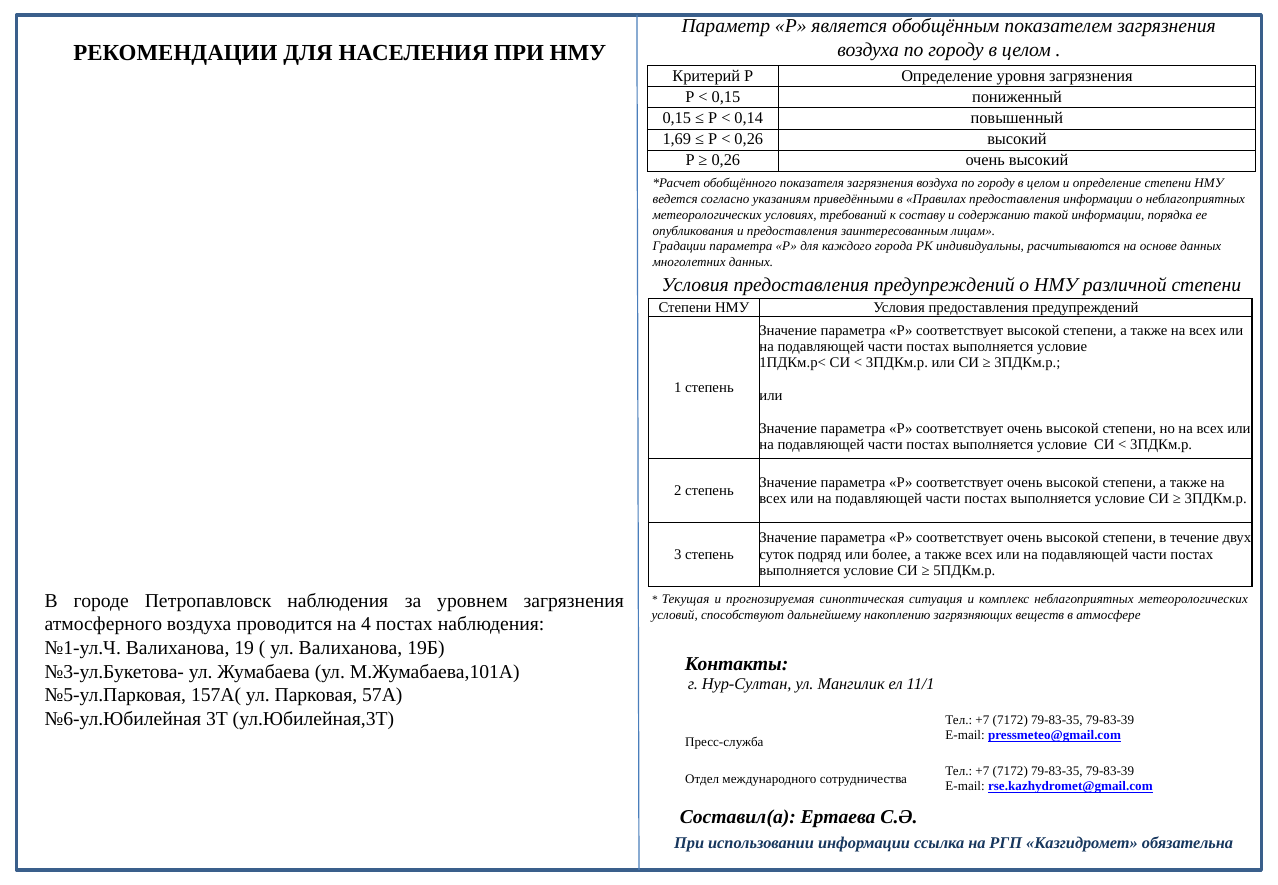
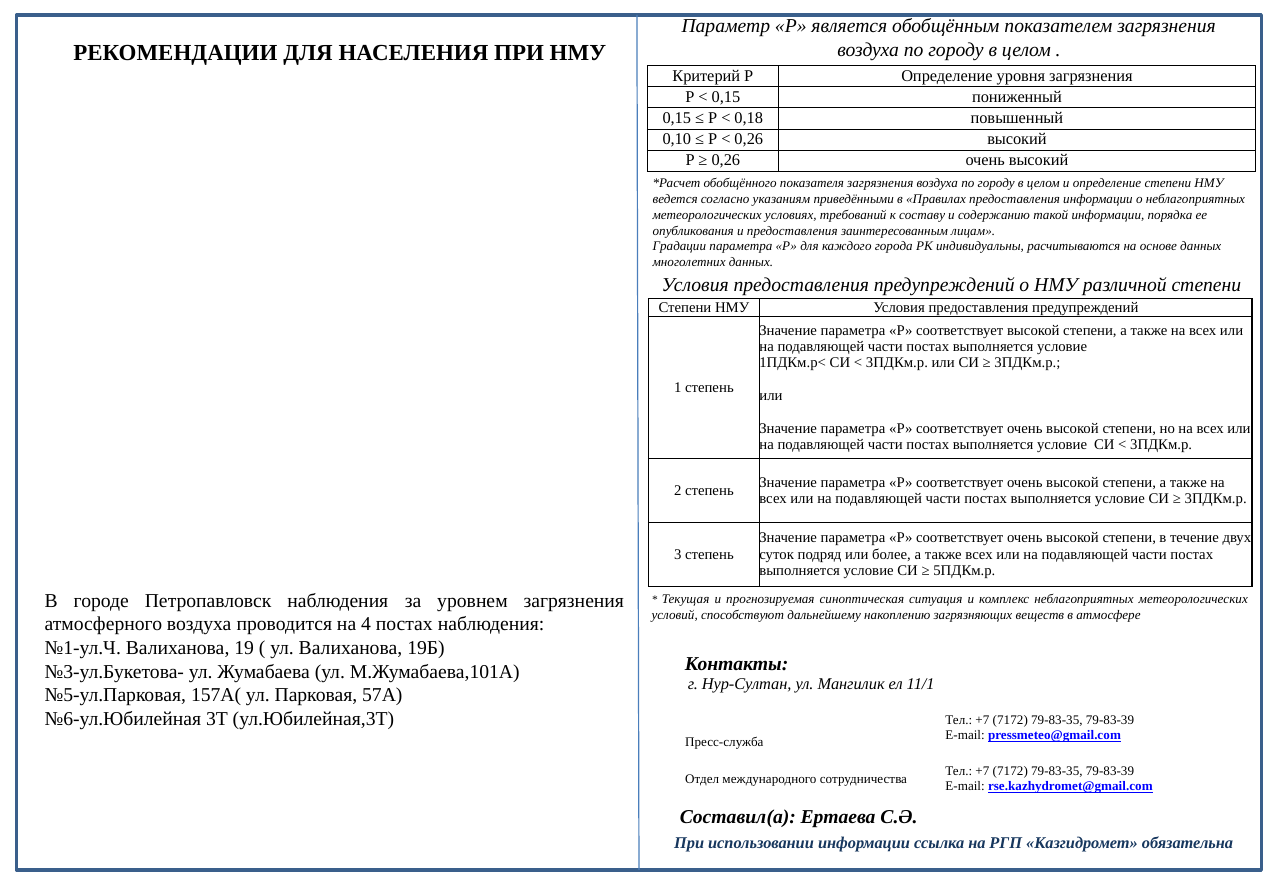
0,14: 0,14 -> 0,18 (749, 118)
1,69: 1,69 -> 0,10 (677, 139)
